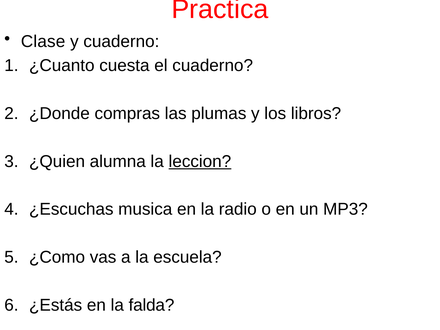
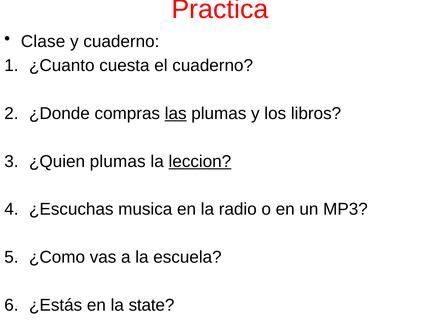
las underline: none -> present (176, 113)
¿Quien alumna: alumna -> plumas (118, 161)
falda: falda -> state (151, 305)
